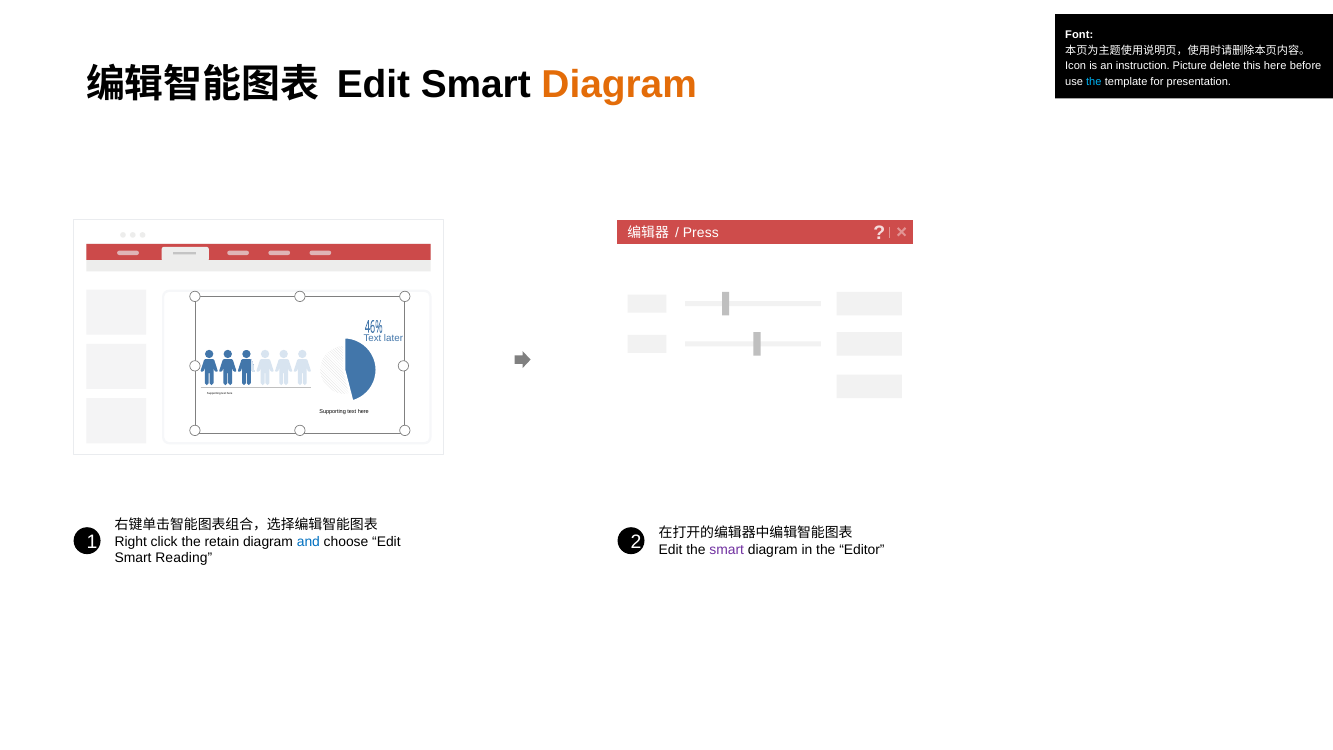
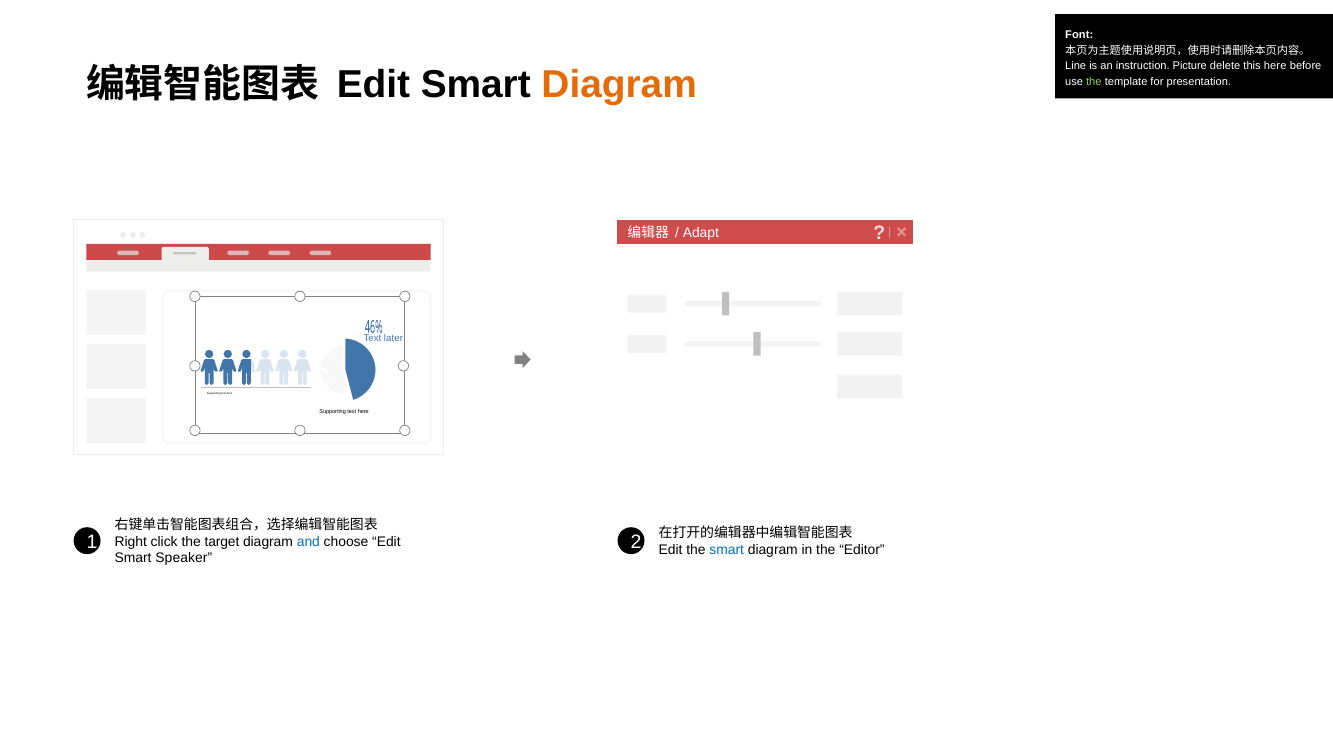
Icon: Icon -> Line (1076, 66)
the colour: light blue -> light green (1094, 82)
Press: Press -> Adapt (701, 233)
retain: retain -> target (222, 542)
smart colour: purple -> blue (727, 550)
Reading: Reading -> Speaker (184, 558)
